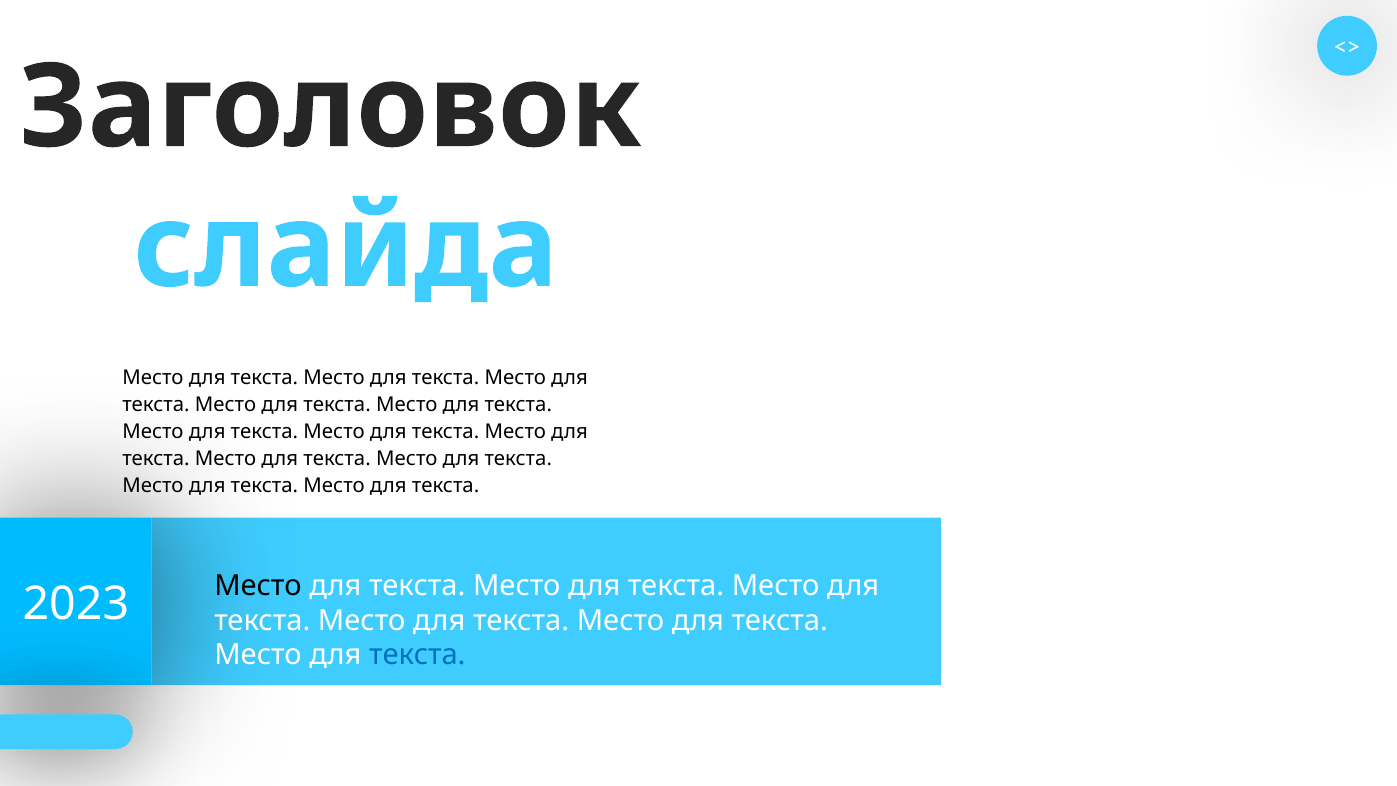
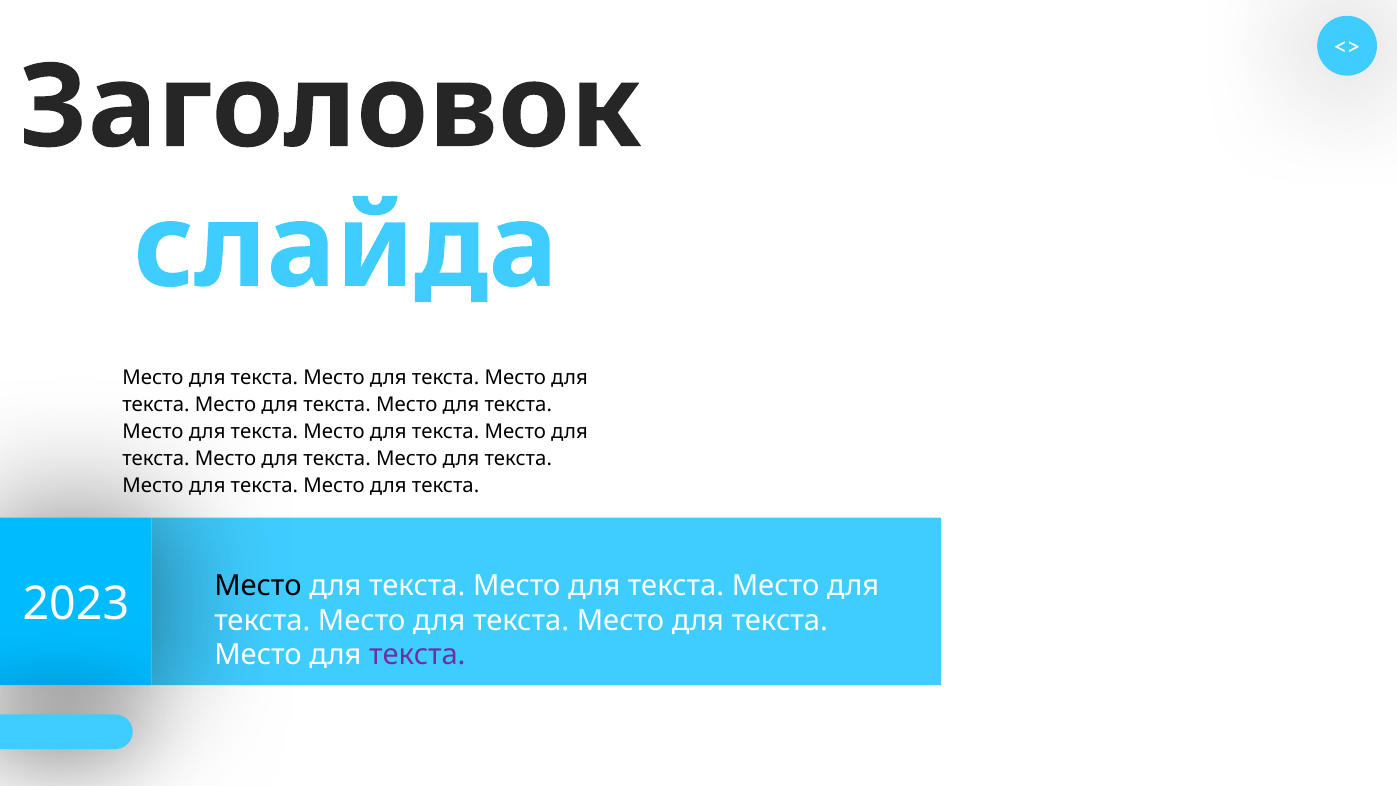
текста colour: blue -> purple (417, 655)
